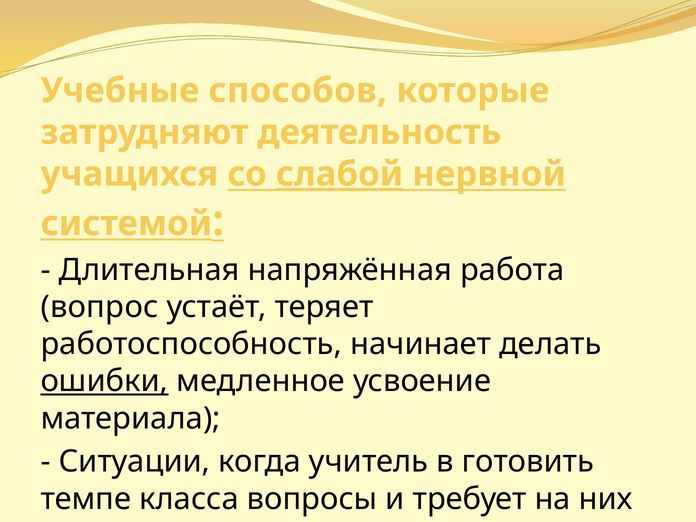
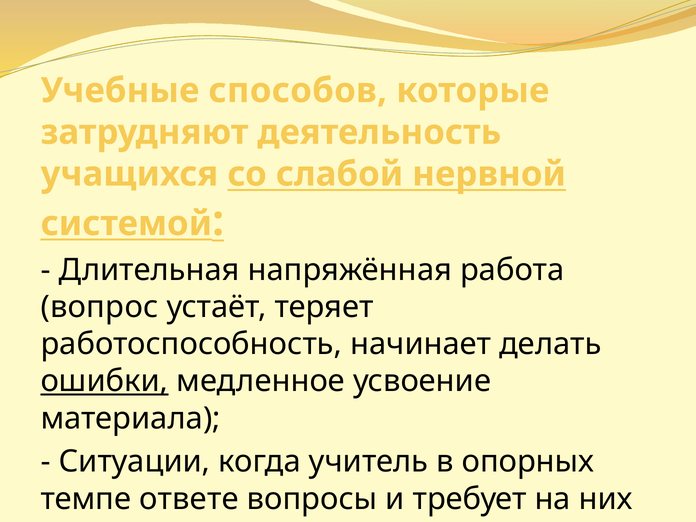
слабой underline: present -> none (339, 174)
готовить: готовить -> опорных (528, 462)
класса: класса -> ответе (189, 499)
